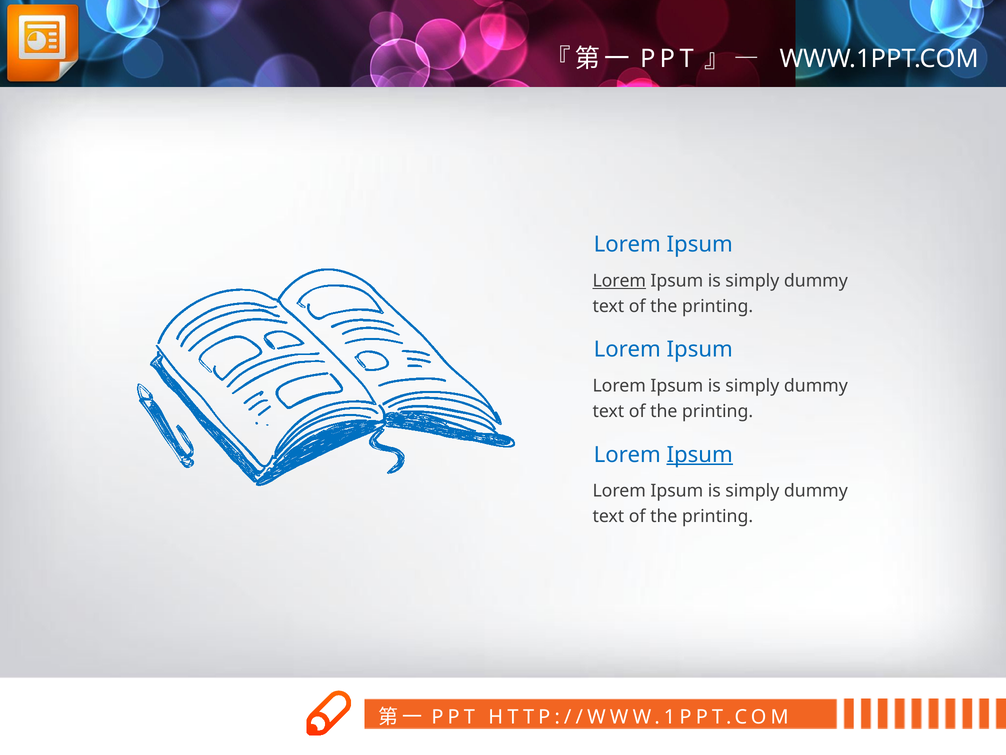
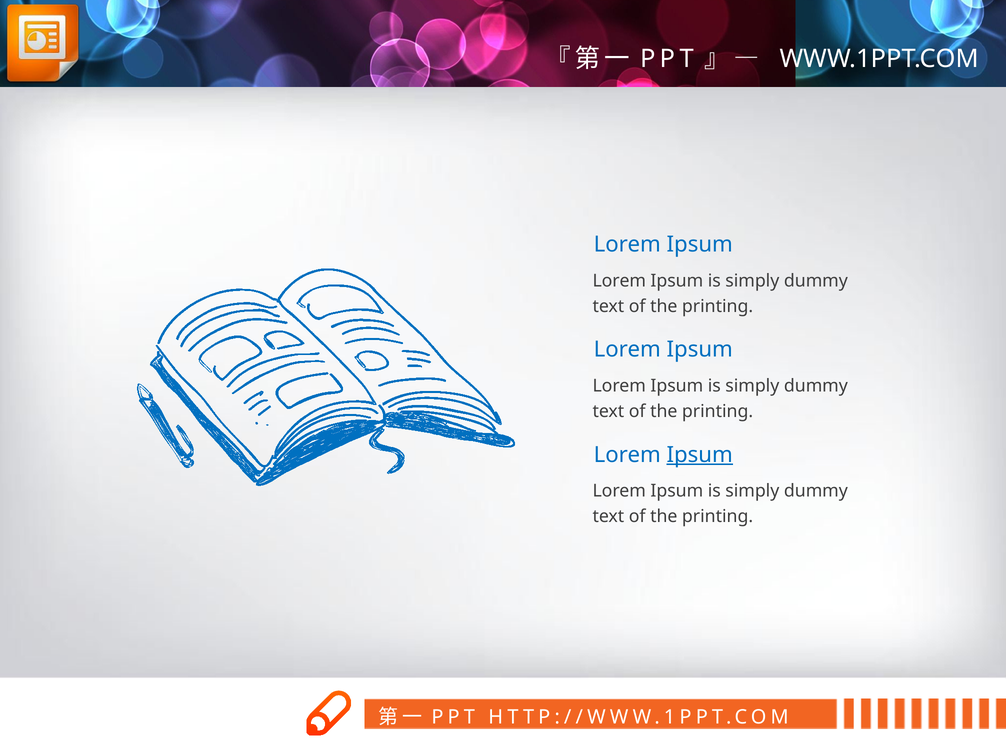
Lorem underline: present -> none (619, 281)
